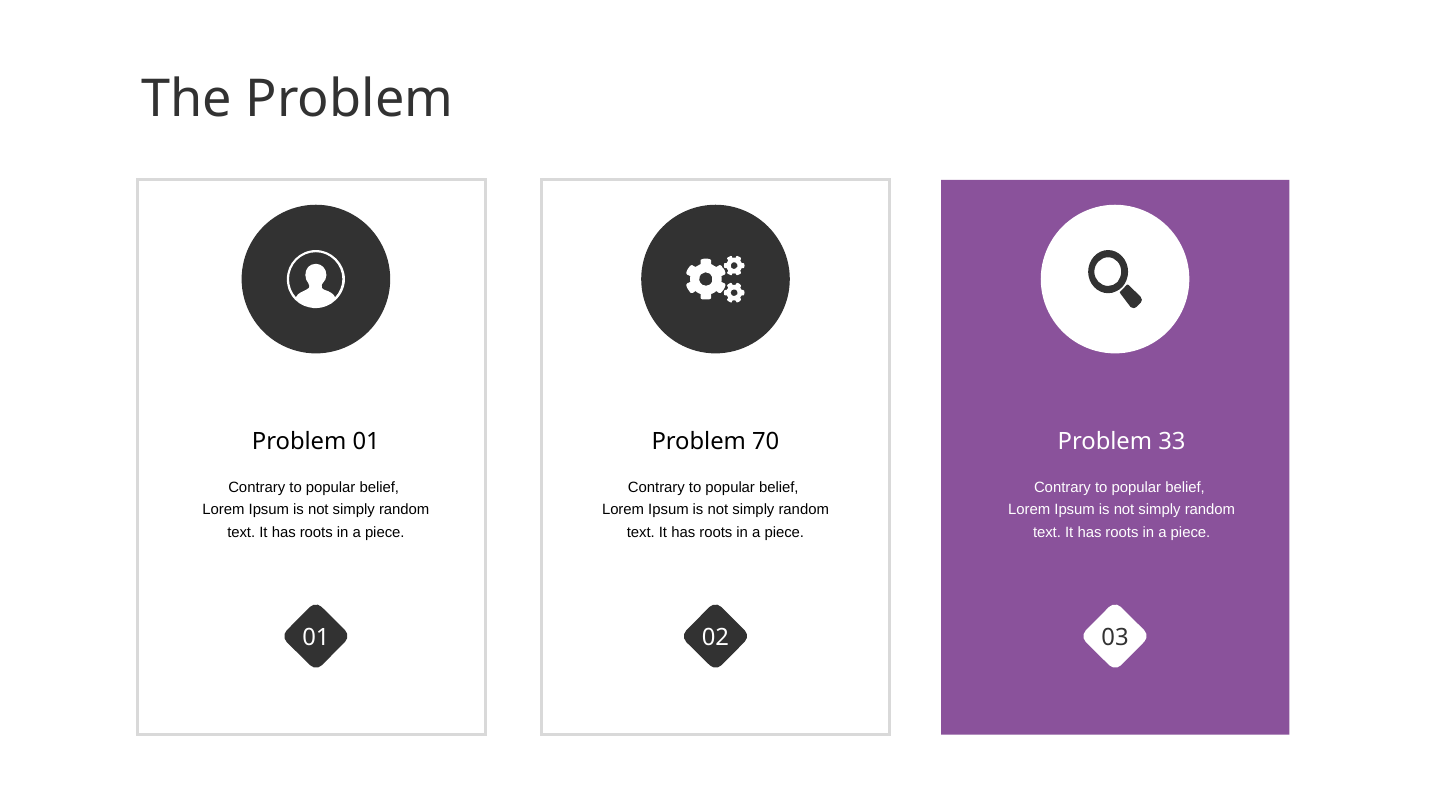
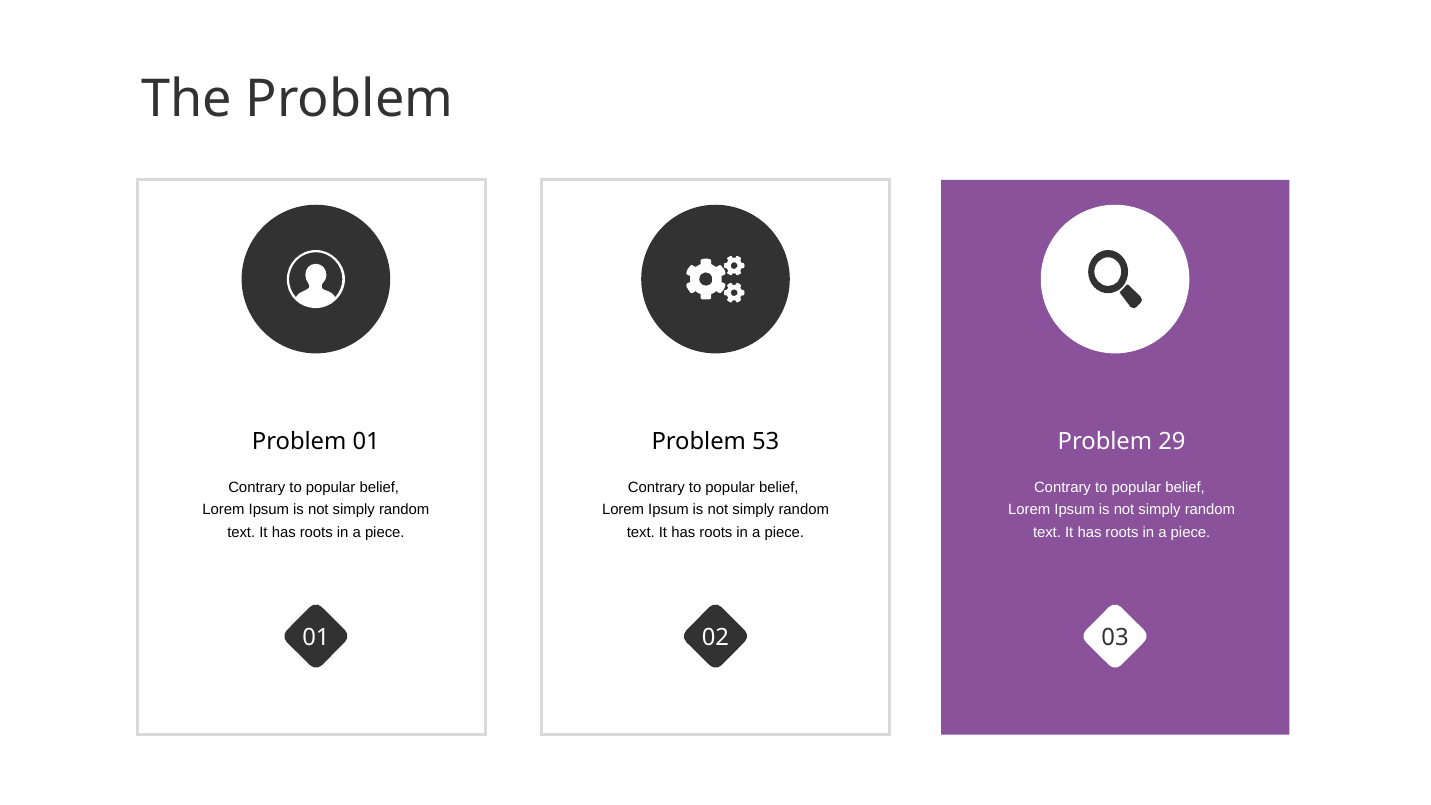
70: 70 -> 53 (766, 442)
33: 33 -> 29 (1172, 442)
